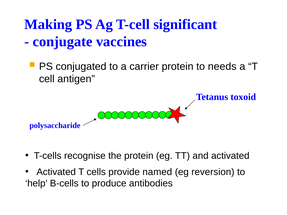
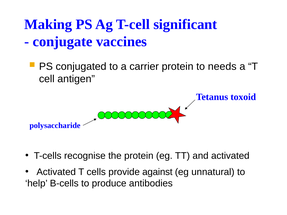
named: named -> against (157, 172)
reversion: reversion -> unnatural (213, 172)
